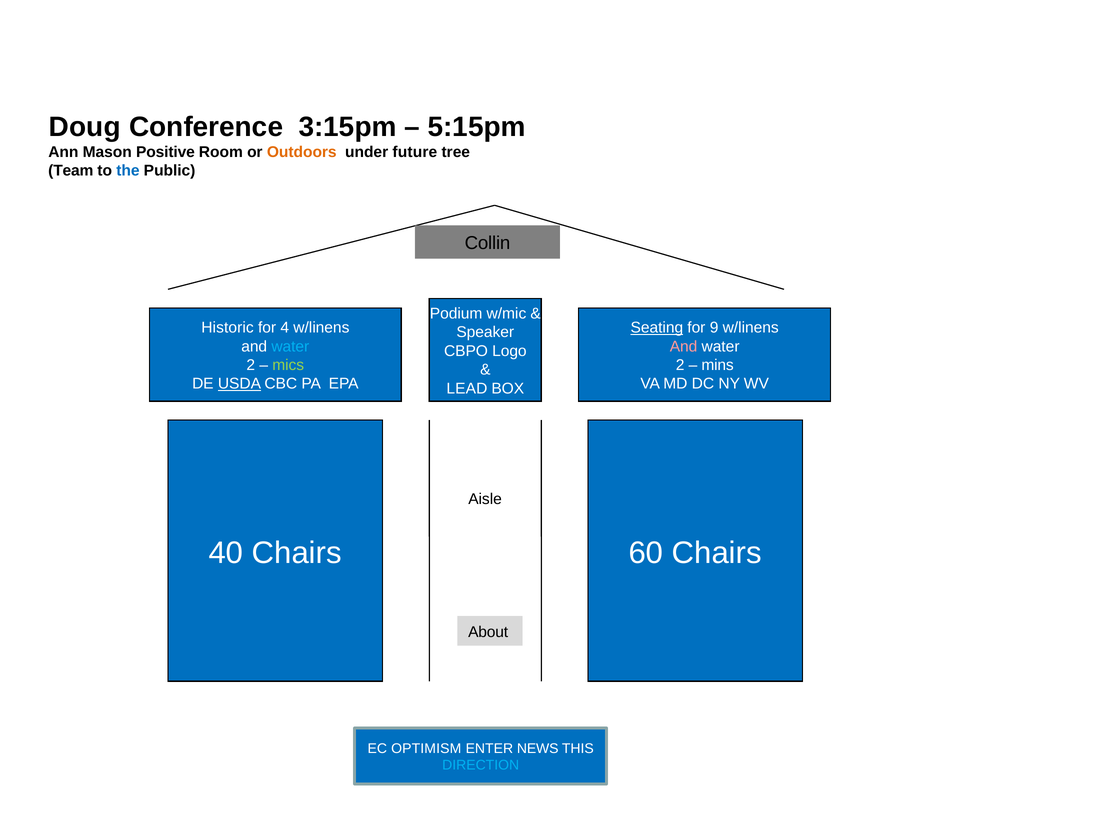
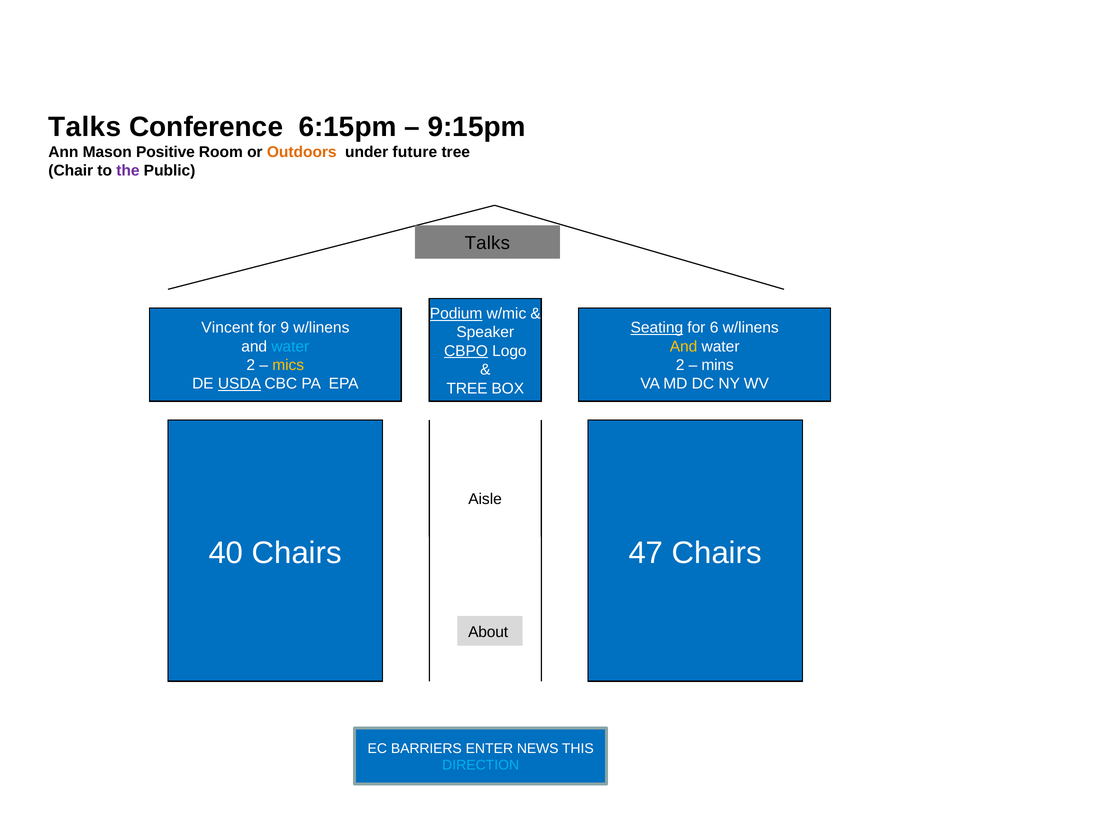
Doug: Doug -> Talks (85, 127)
3:15pm: 3:15pm -> 6:15pm (348, 127)
5:15pm: 5:15pm -> 9:15pm (477, 127)
Team: Team -> Chair (71, 171)
the colour: blue -> purple (128, 171)
Collin: Collin -> Talks (487, 243)
Podium underline: none -> present (456, 314)
Historic: Historic -> Vincent (228, 328)
4: 4 -> 9 (285, 328)
9: 9 -> 6 (714, 328)
And colour: pink -> yellow (684, 346)
CBPO underline: none -> present (466, 351)
mics colour: light green -> yellow (288, 365)
LEAD: LEAD -> TREE (467, 388)
60: 60 -> 47 (646, 553)
OPTIMISM: OPTIMISM -> BARRIERS (426, 749)
